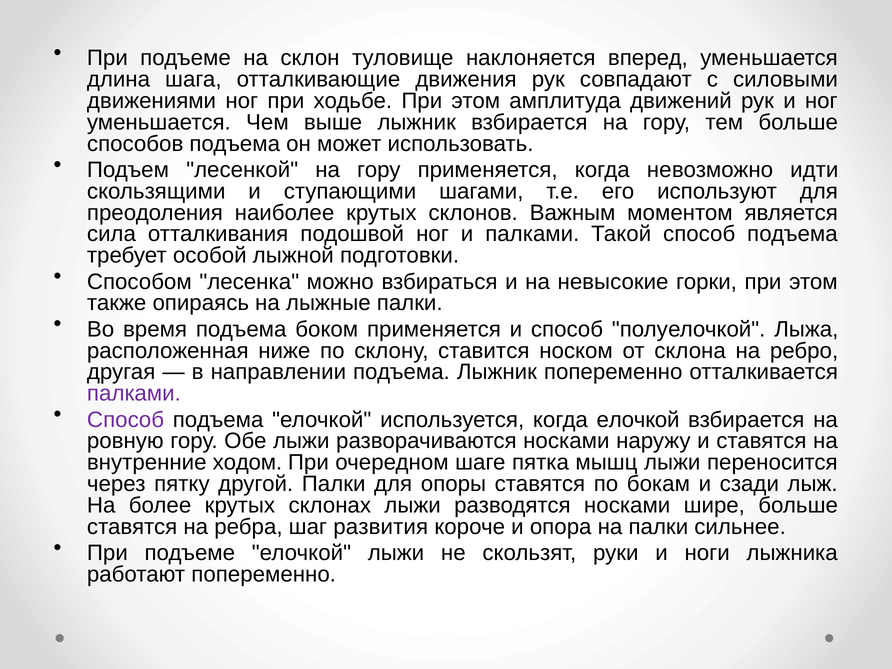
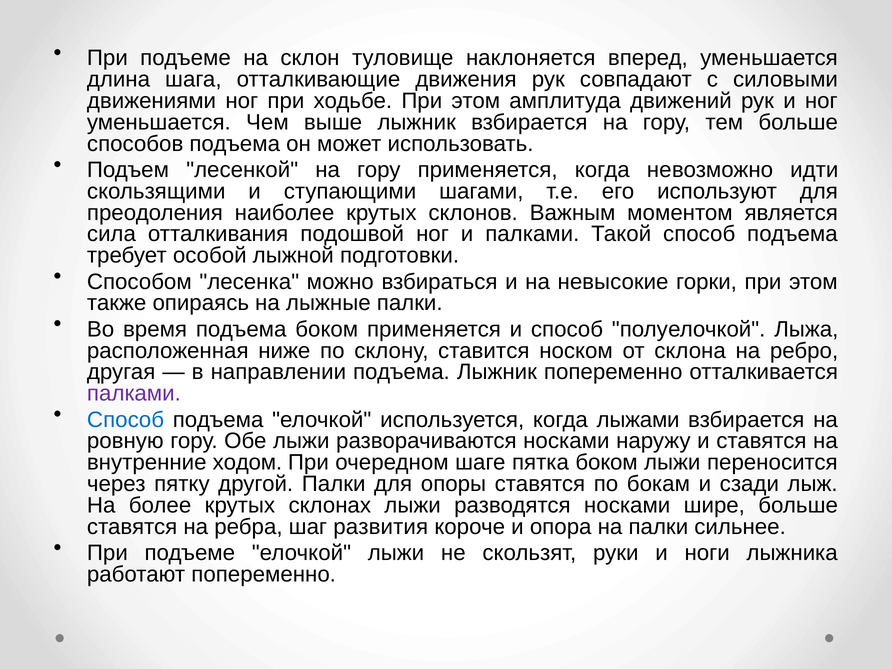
Способ colour: purple -> blue (126, 420)
когда елочкой: елочкой -> лыжами (638, 420)
пятка мышц: мышц -> боком (607, 463)
